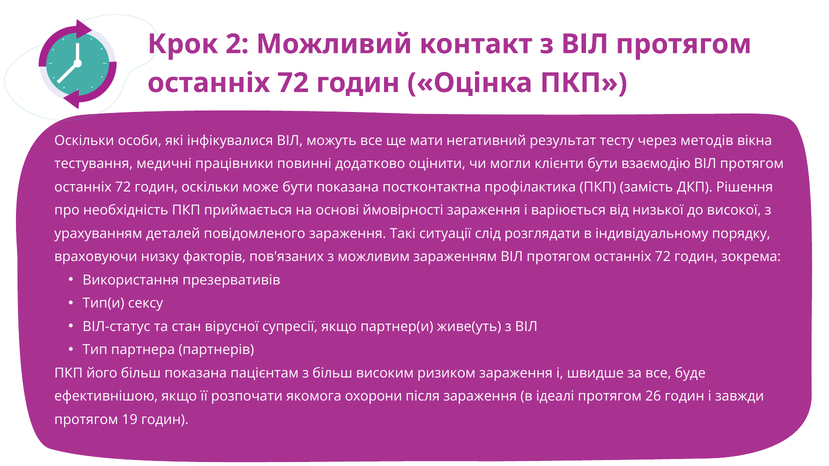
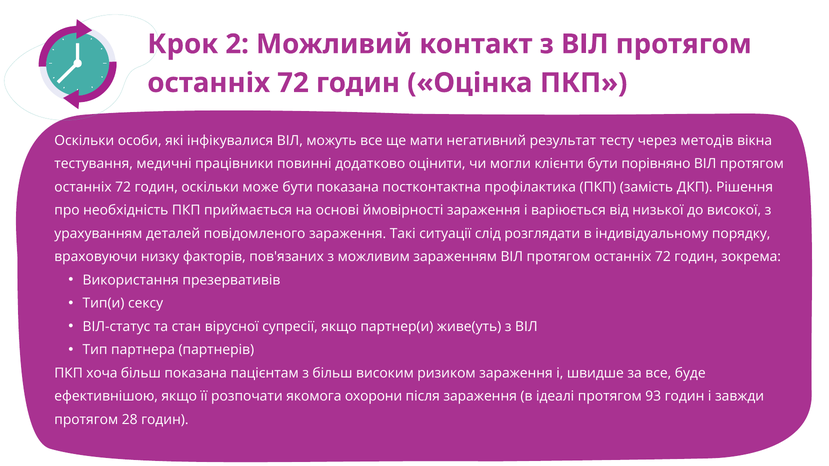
взаємодію: взаємодію -> порівняно (656, 164)
його: його -> хоча (102, 373)
26: 26 -> 93 (653, 396)
19: 19 -> 28 (130, 420)
